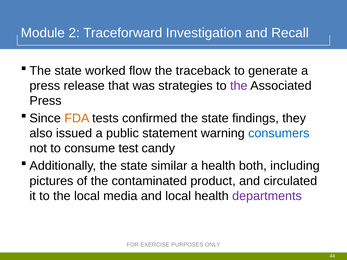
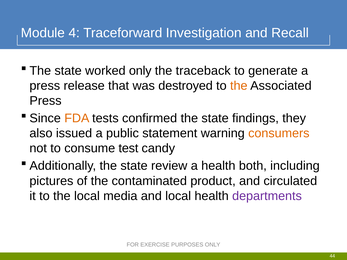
2: 2 -> 4 (74, 33)
worked flow: flow -> only (140, 71)
strategies: strategies -> destroyed (186, 86)
the colour: purple -> orange (239, 86)
consumers colour: blue -> orange (279, 133)
similar: similar -> review (169, 166)
